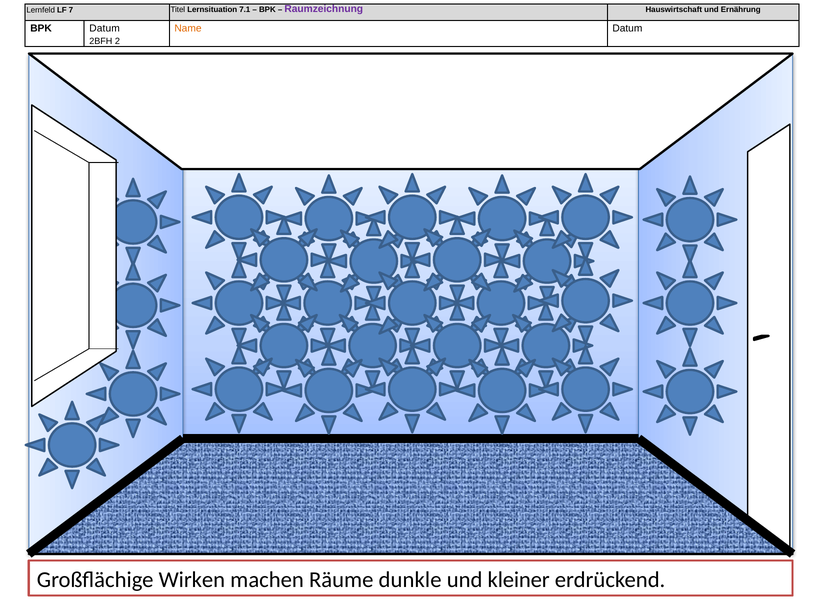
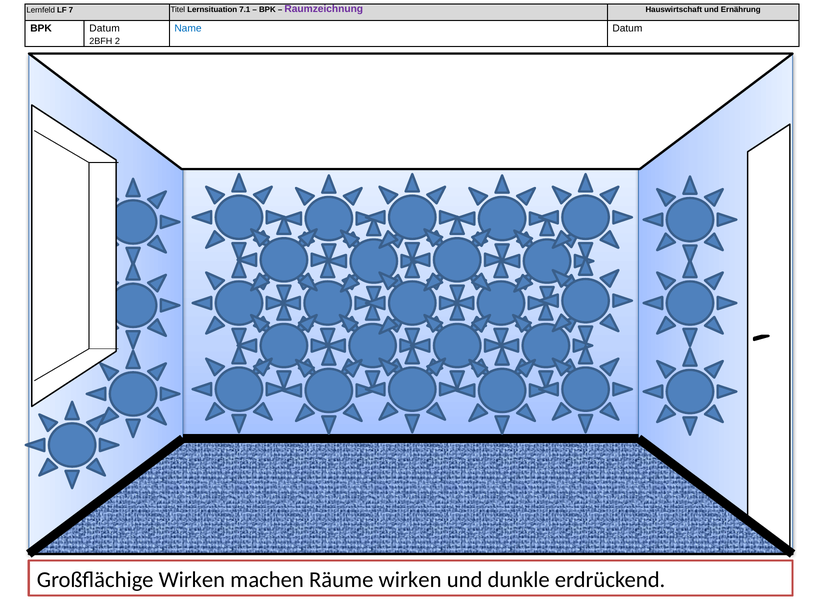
Name colour: orange -> blue (188, 28)
Räume dunkle: dunkle -> wirken (410, 580)
kleiner: kleiner -> dunkle (519, 580)
